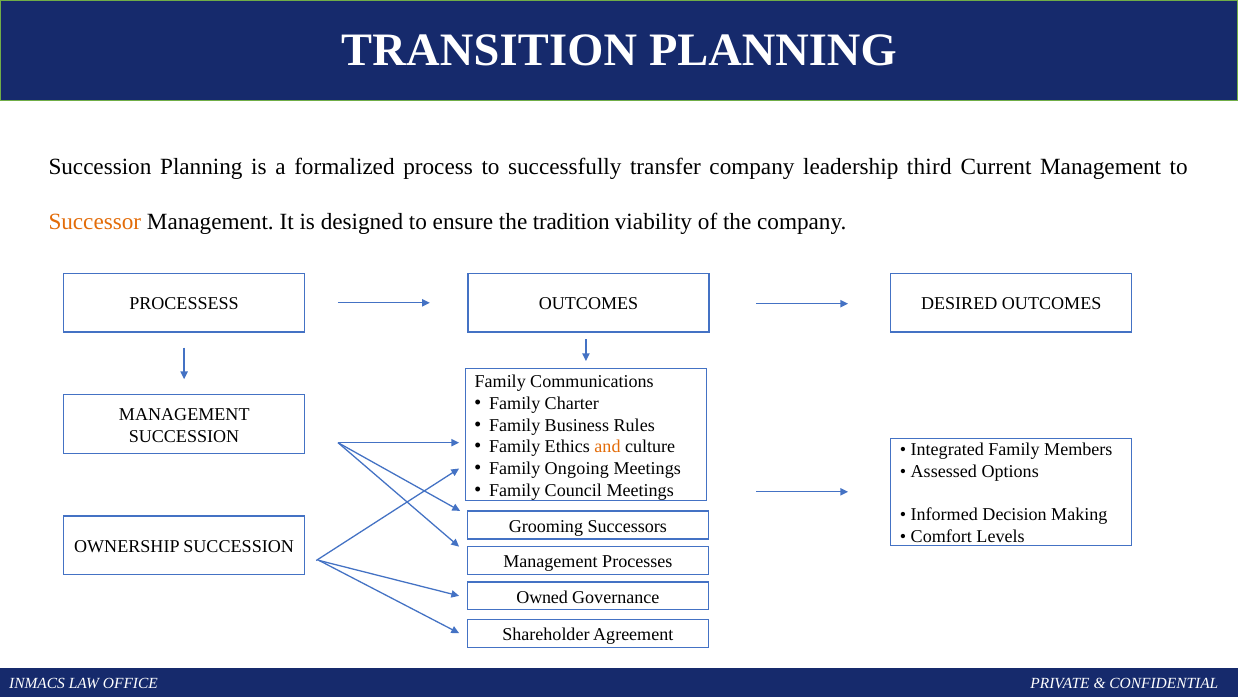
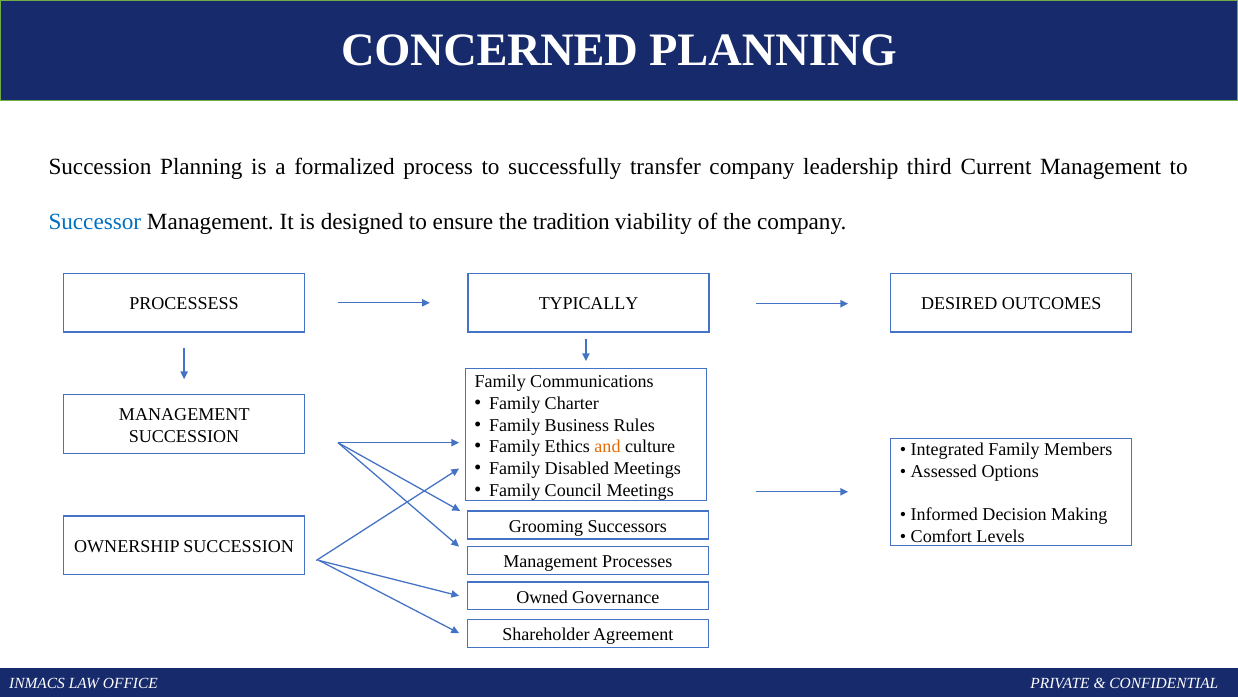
TRANSITION: TRANSITION -> CONCERNED (489, 50)
Successor colour: orange -> blue (95, 222)
OUTCOMES: OUTCOMES -> TYPICALLY (589, 304)
Ongoing: Ongoing -> Disabled (577, 468)
